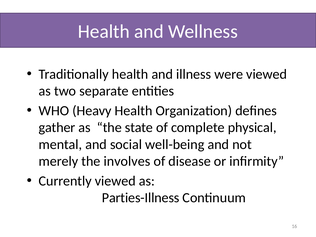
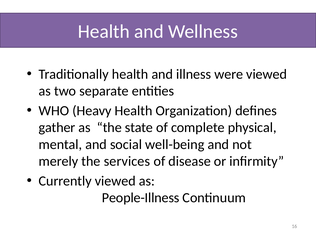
involves: involves -> services (127, 161)
Parties-Illness: Parties-Illness -> People-Illness (141, 198)
